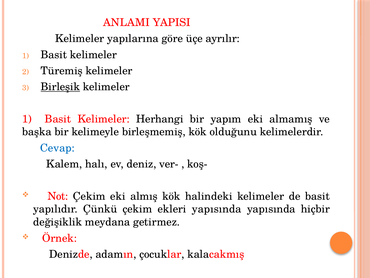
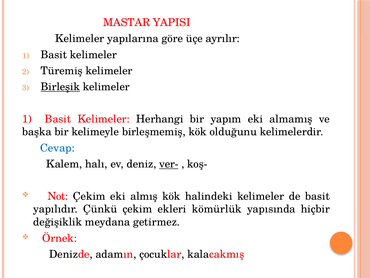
ANLAMI: ANLAMI -> MASTAR (127, 23)
ver- underline: none -> present (169, 164)
ekleri yapısında: yapısında -> kömürlük (217, 209)
